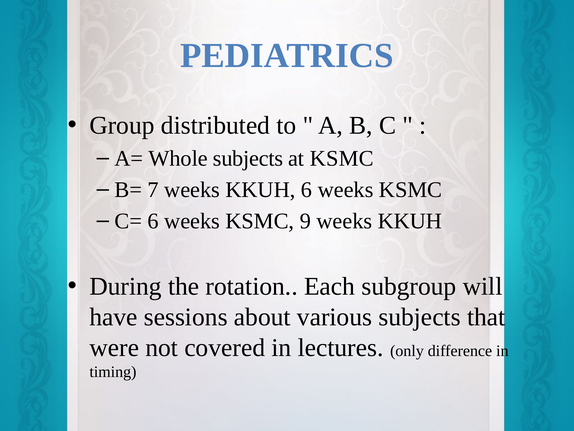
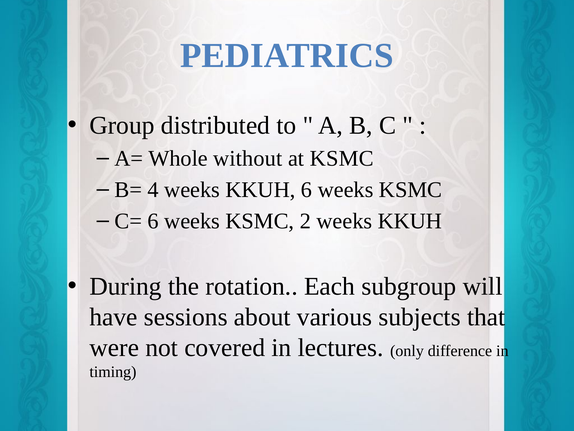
Whole subjects: subjects -> without (248, 158)
7: 7 -> 4 (153, 189)
9: 9 -> 2 (305, 221)
